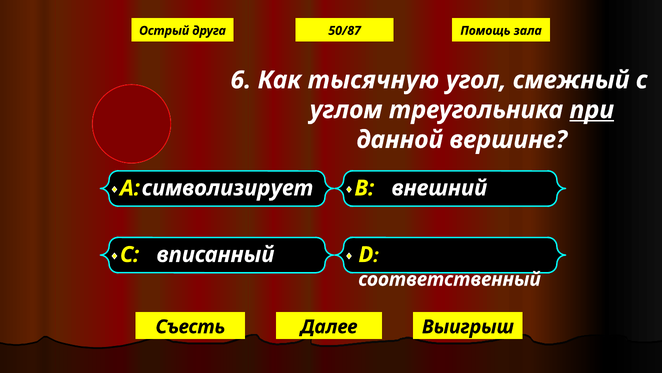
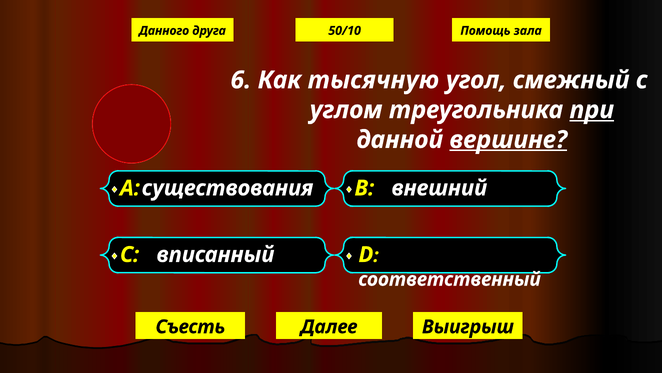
Острый: Острый -> Данного (164, 31)
50/87: 50/87 -> 50/10 (345, 31)
вершине underline: none -> present (508, 140)
символизирует: символизирует -> существования (228, 188)
